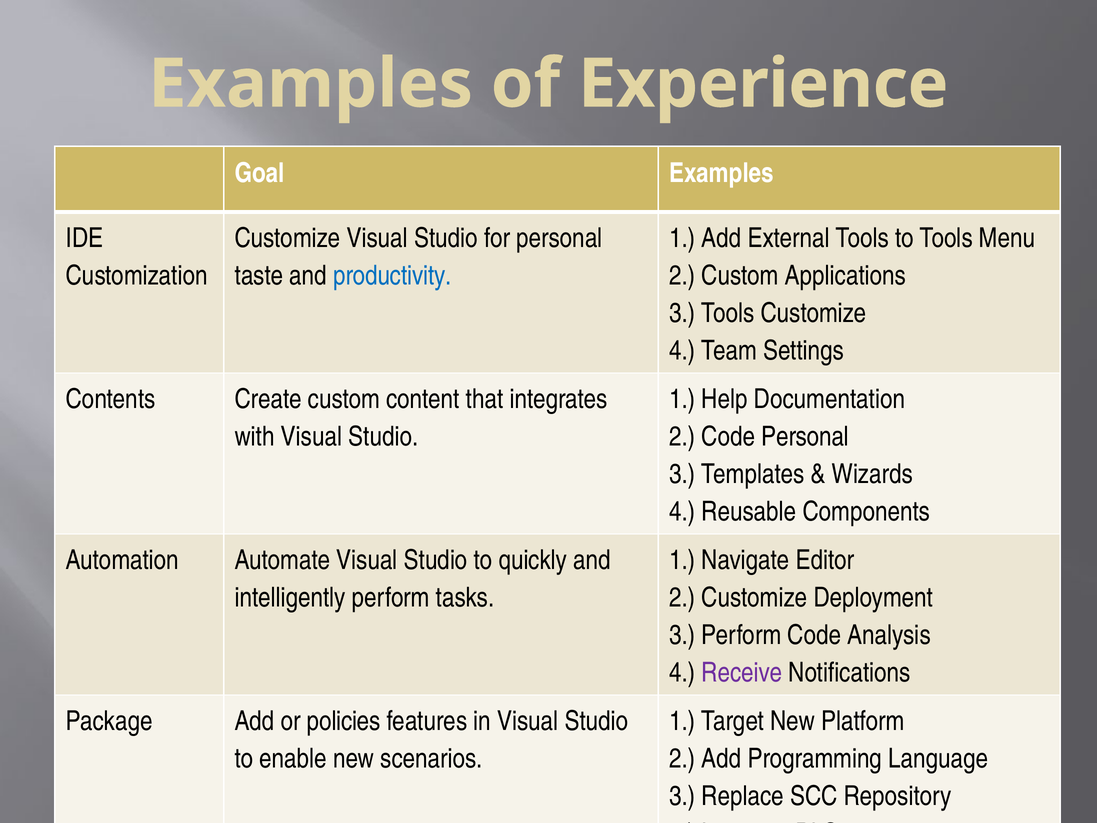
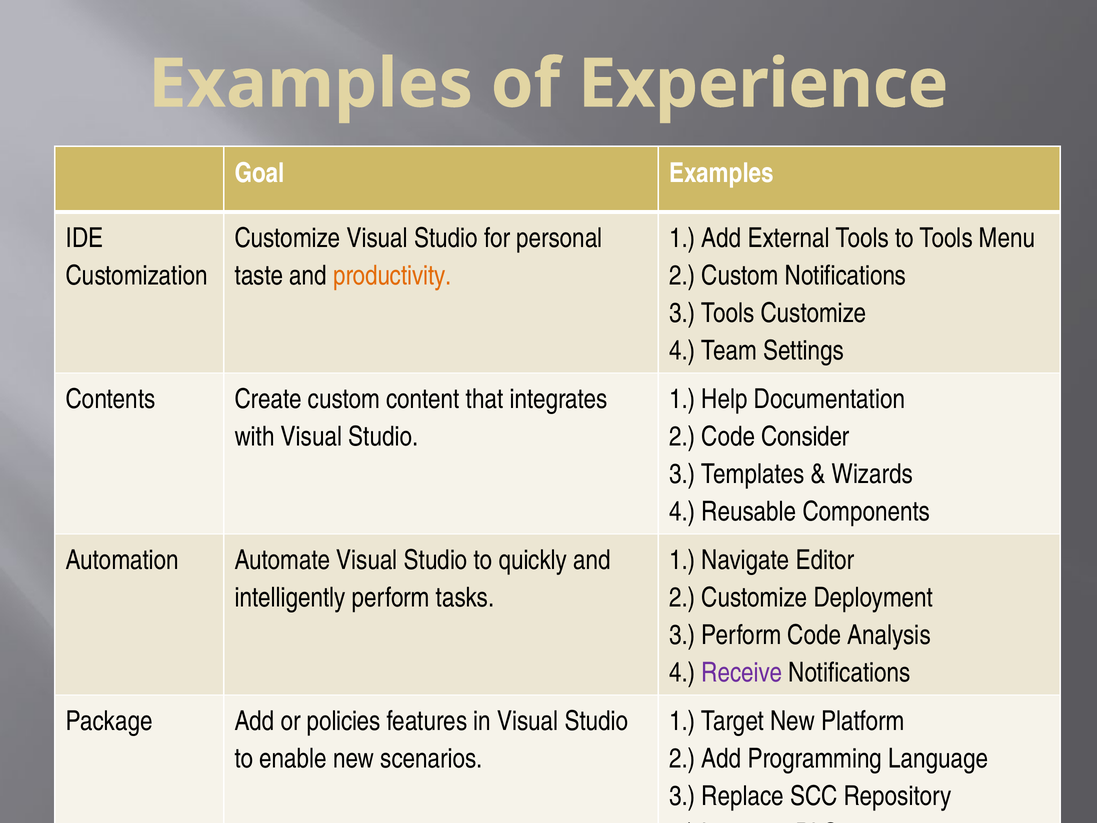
productivity colour: blue -> orange (392, 276)
Custom Applications: Applications -> Notifications (846, 276)
Code Personal: Personal -> Consider (805, 437)
